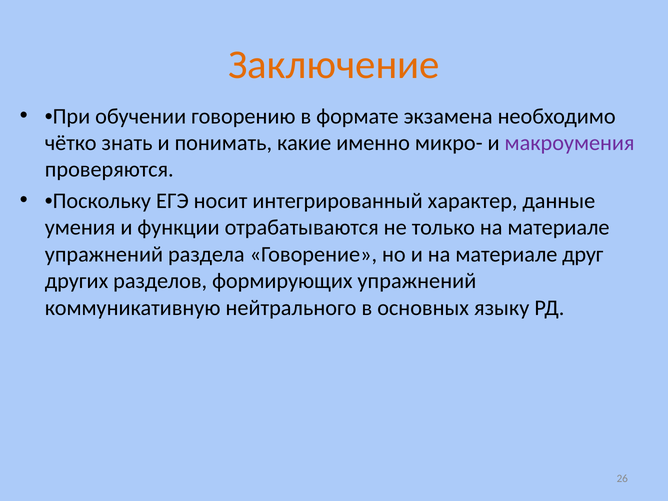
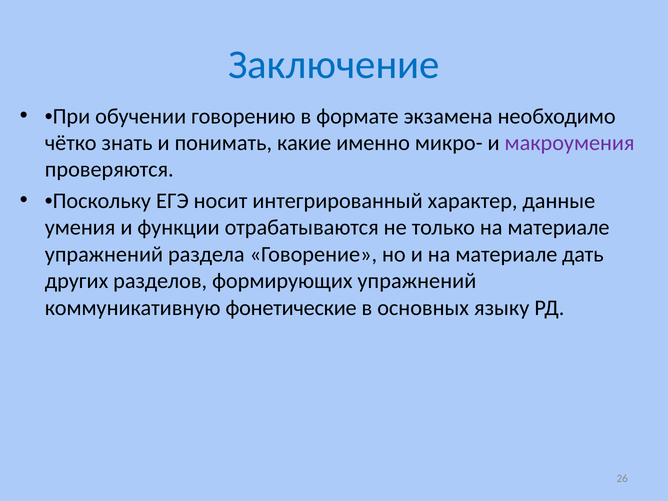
Заключение colour: orange -> blue (334, 65)
друг: друг -> дать (583, 254)
нейтрального: нейтрального -> фонетические (291, 308)
